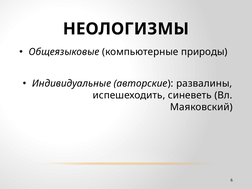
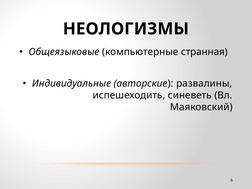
природы: природы -> странная (204, 52)
